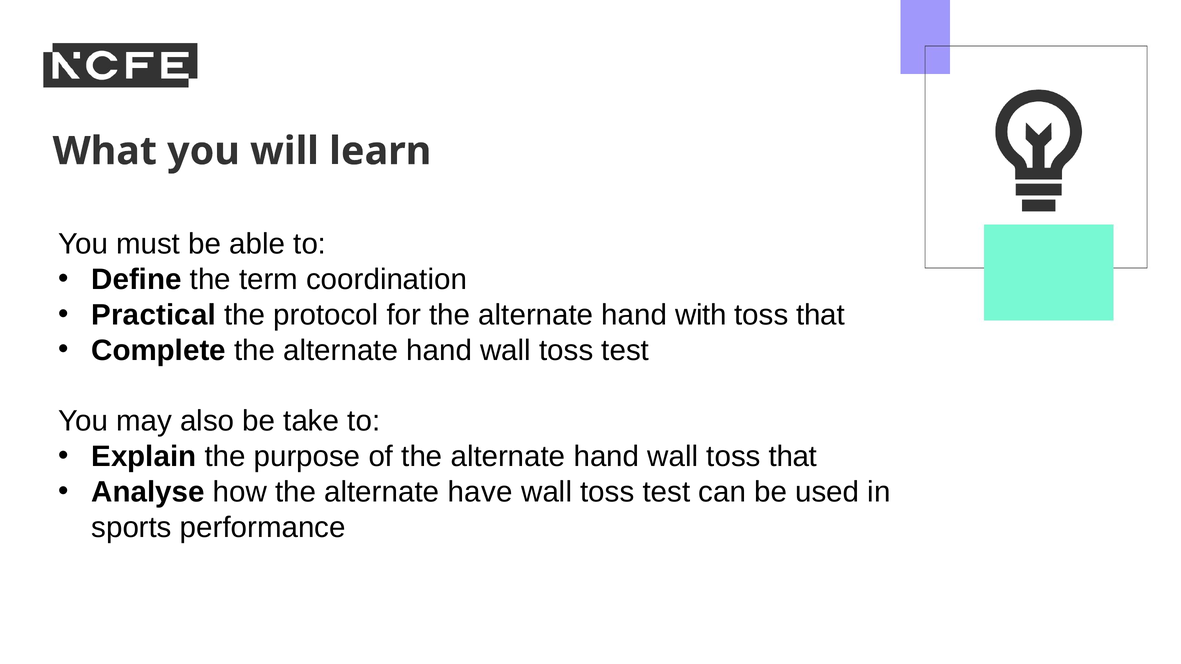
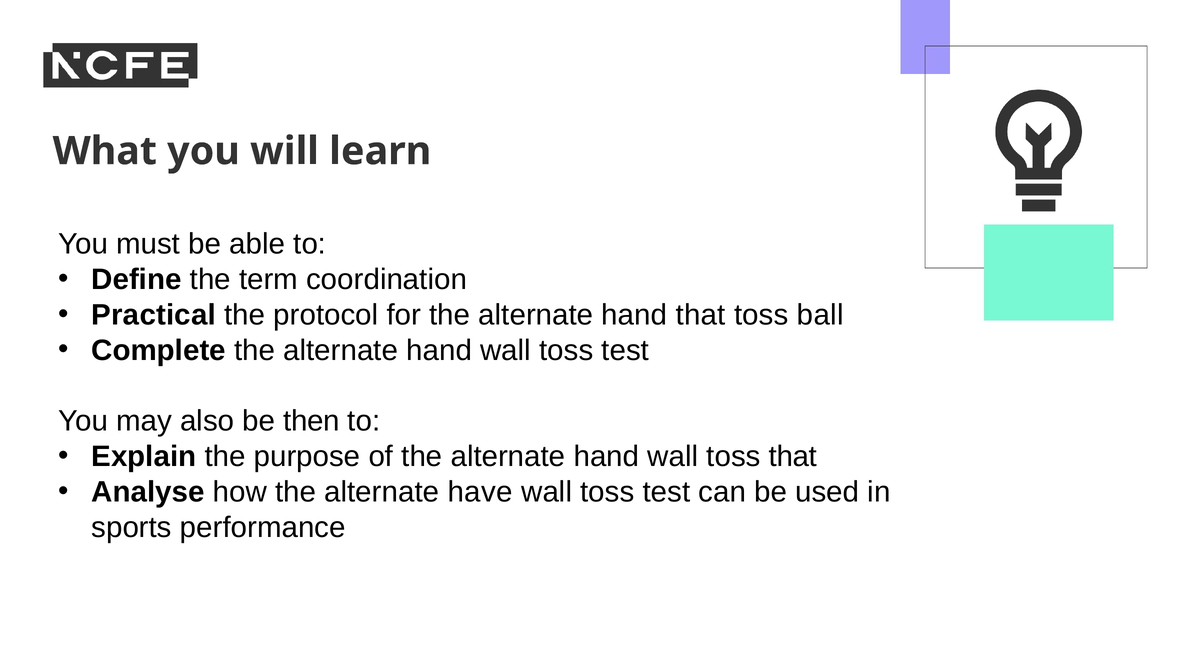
hand with: with -> that (701, 315)
that: that -> ball (820, 315)
take: take -> then (311, 421)
